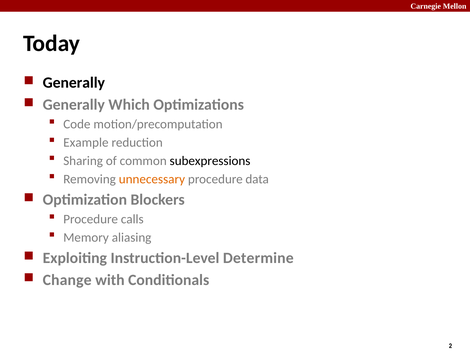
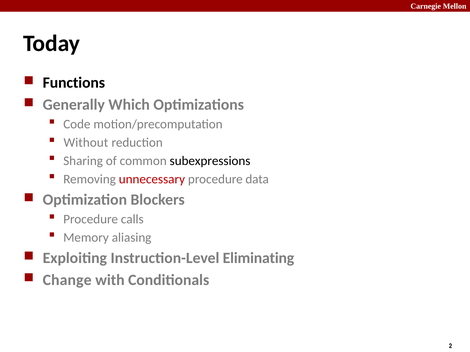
Generally: Generally -> Functions (74, 83)
Example: Example -> Without (86, 143)
unnecessary colour: orange -> red (152, 179)
Determine: Determine -> Eliminating (258, 258)
